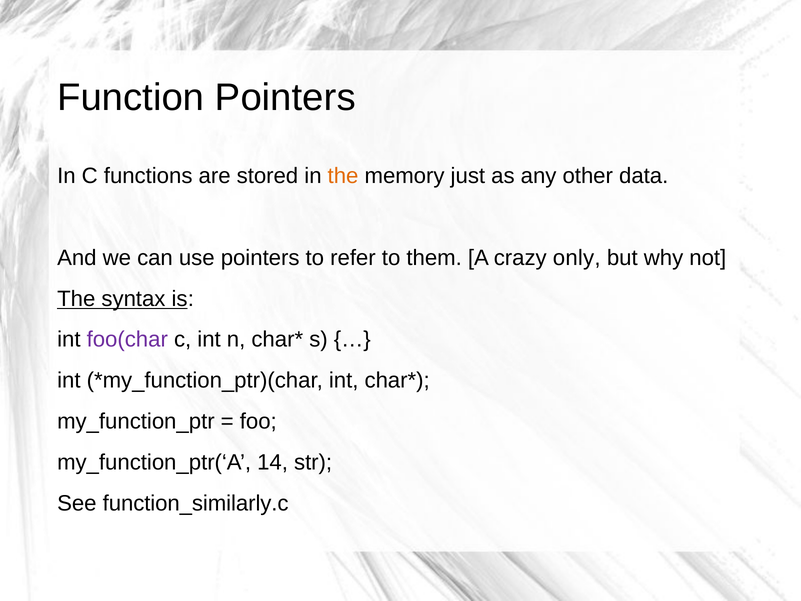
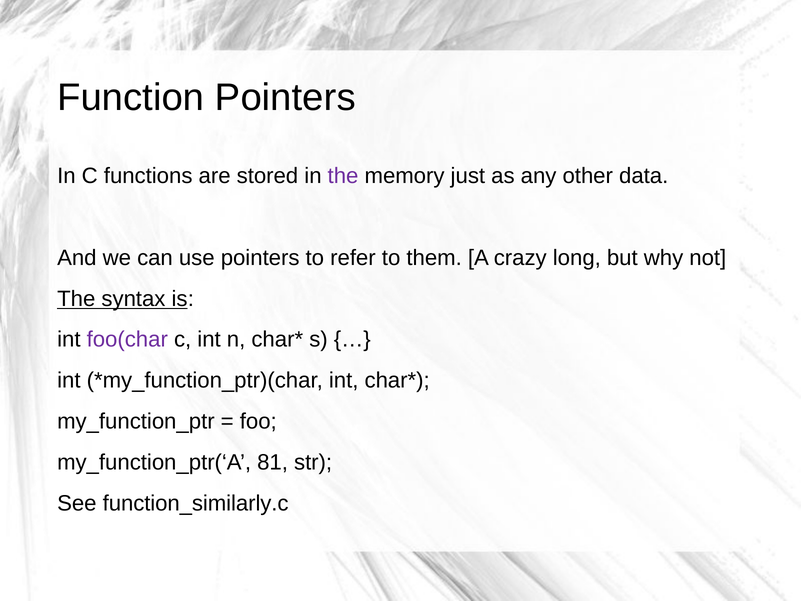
the colour: orange -> purple (343, 176)
only: only -> long (577, 258)
14: 14 -> 81 (273, 462)
